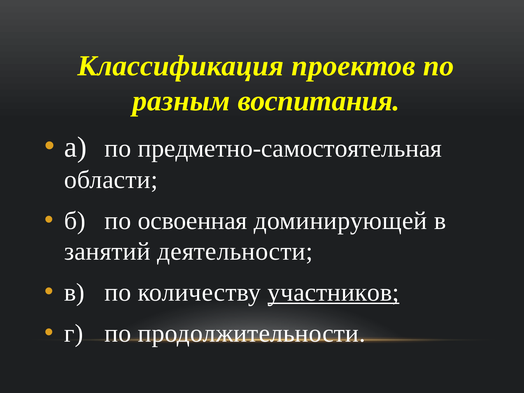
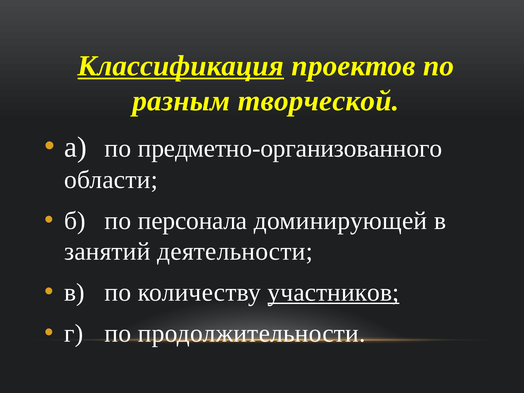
Классификация underline: none -> present (181, 66)
воспитания: воспитания -> творческой (319, 101)
предметно-самостоятельная: предметно-самостоятельная -> предметно-организованного (290, 148)
освоенная: освоенная -> персонала (193, 221)
